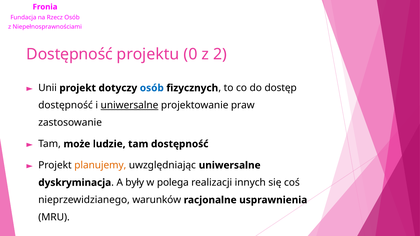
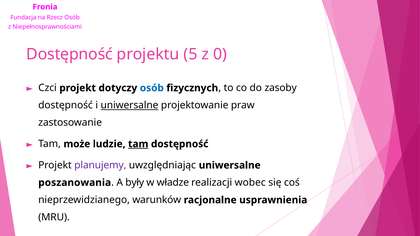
0: 0 -> 5 (191, 54)
2: 2 -> 0 (220, 54)
Unii: Unii -> Czci (48, 88)
dostęp: dostęp -> zasoby (281, 88)
tam underline: none -> present (138, 144)
planujemy colour: orange -> purple (100, 165)
dyskryminacja: dyskryminacja -> poszanowania (75, 183)
polega: polega -> władze (173, 183)
innych: innych -> wobec (250, 183)
